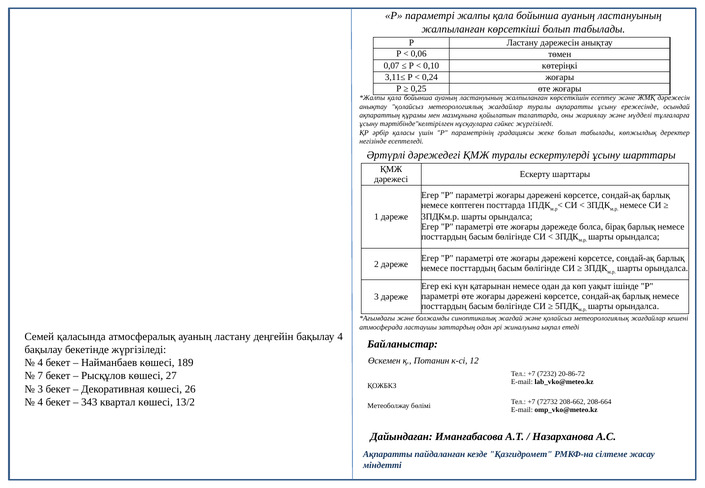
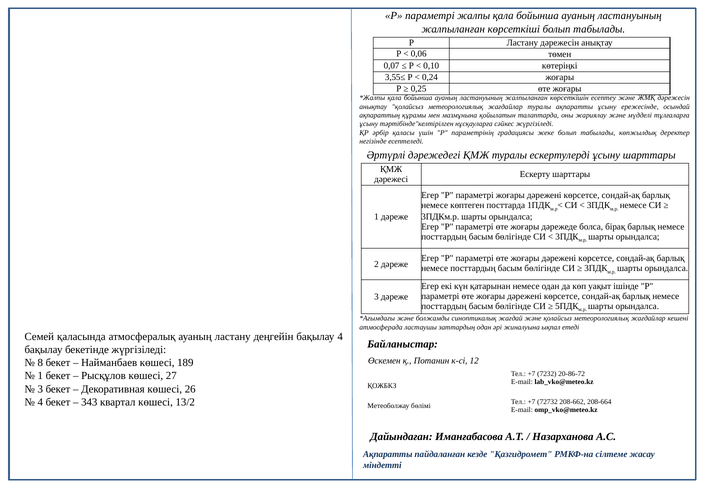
3,11≤: 3,11≤ -> 3,55≤ (395, 77)
4: 4 -> 8 (40, 363)
7: 7 -> 1 (40, 376)
